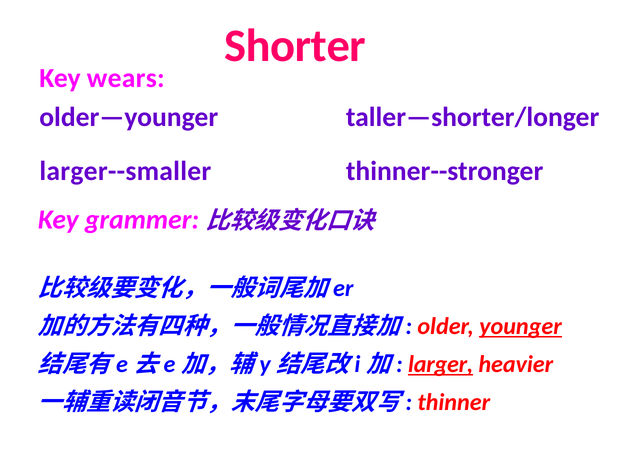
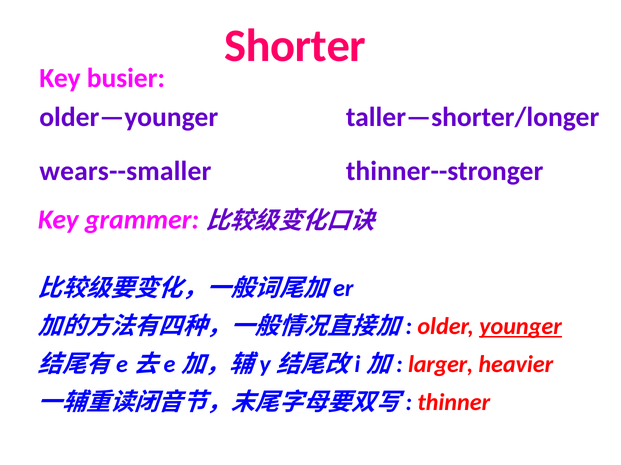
wears: wears -> busier (126, 78)
larger--smaller: larger--smaller -> wears--smaller (125, 171)
larger underline: present -> none (441, 365)
